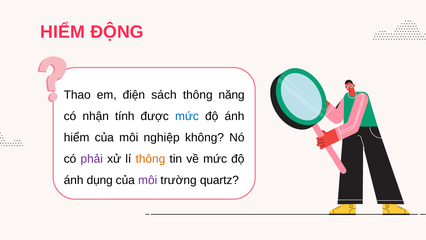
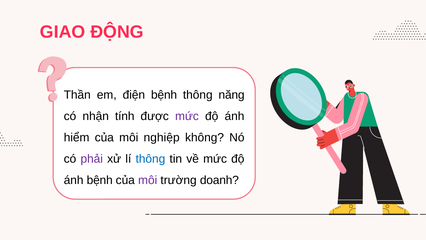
HIỂM: HIỂM -> GIAO (63, 32)
Thao: Thao -> Thần (77, 95)
điện sách: sách -> bệnh (164, 95)
mức colour: blue -> purple (187, 116)
thông colour: orange -> blue (150, 159)
ánh dụng: dụng -> bệnh (100, 180)
quartz: quartz -> doanh (219, 180)
